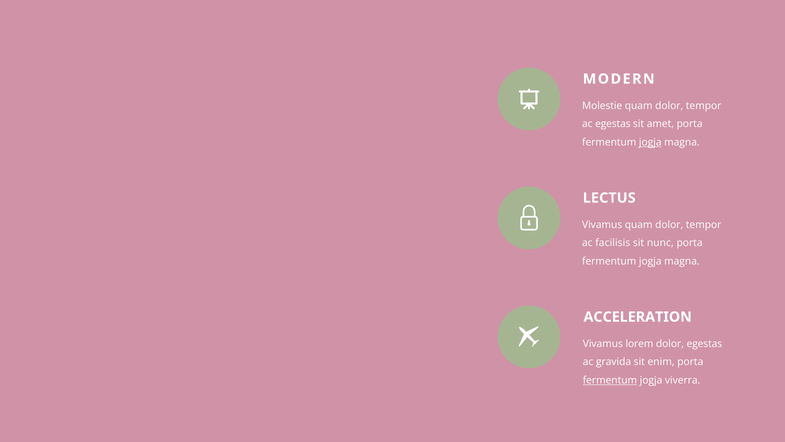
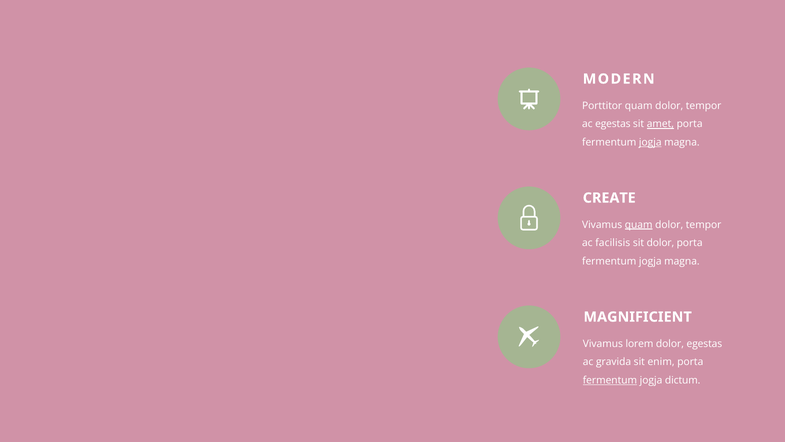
Molestie: Molestie -> Porttitor (602, 106)
amet underline: none -> present (660, 124)
LECTUS: LECTUS -> CREATE (609, 198)
quam underline: none -> present (639, 224)
sit nunc: nunc -> dolor (660, 243)
ACCELERATION: ACCELERATION -> MAGNIFICIENT (638, 317)
viverra: viverra -> dictum (683, 380)
